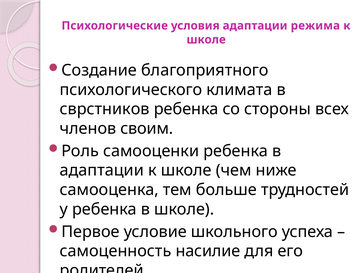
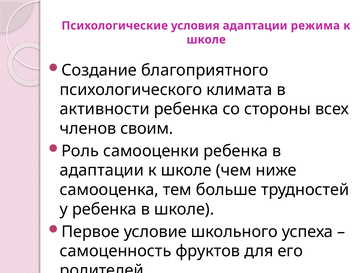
сврстников: сврстников -> активности (105, 109)
насилие: насилие -> фруктов (208, 251)
